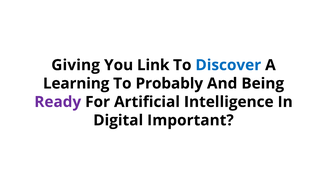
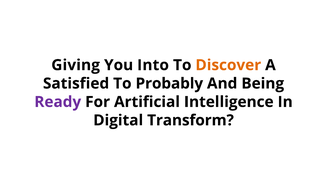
Link: Link -> Into (153, 65)
Discover colour: blue -> orange (228, 65)
Learning: Learning -> Satisfied (76, 83)
Important: Important -> Transform (191, 120)
